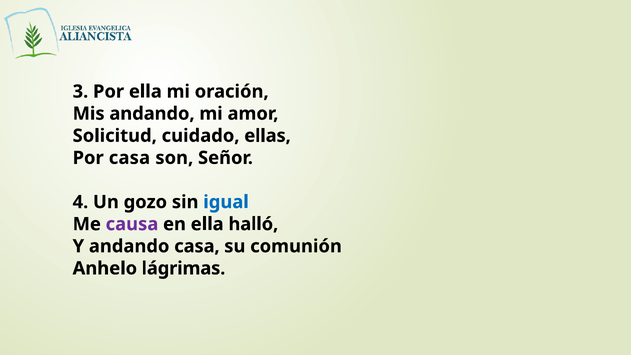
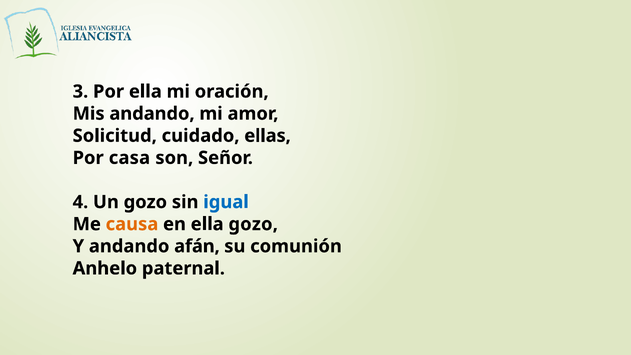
causa colour: purple -> orange (132, 224)
ella halló: halló -> gozo (253, 224)
andando casa: casa -> afán (197, 246)
lágrimas: lágrimas -> paternal (183, 268)
